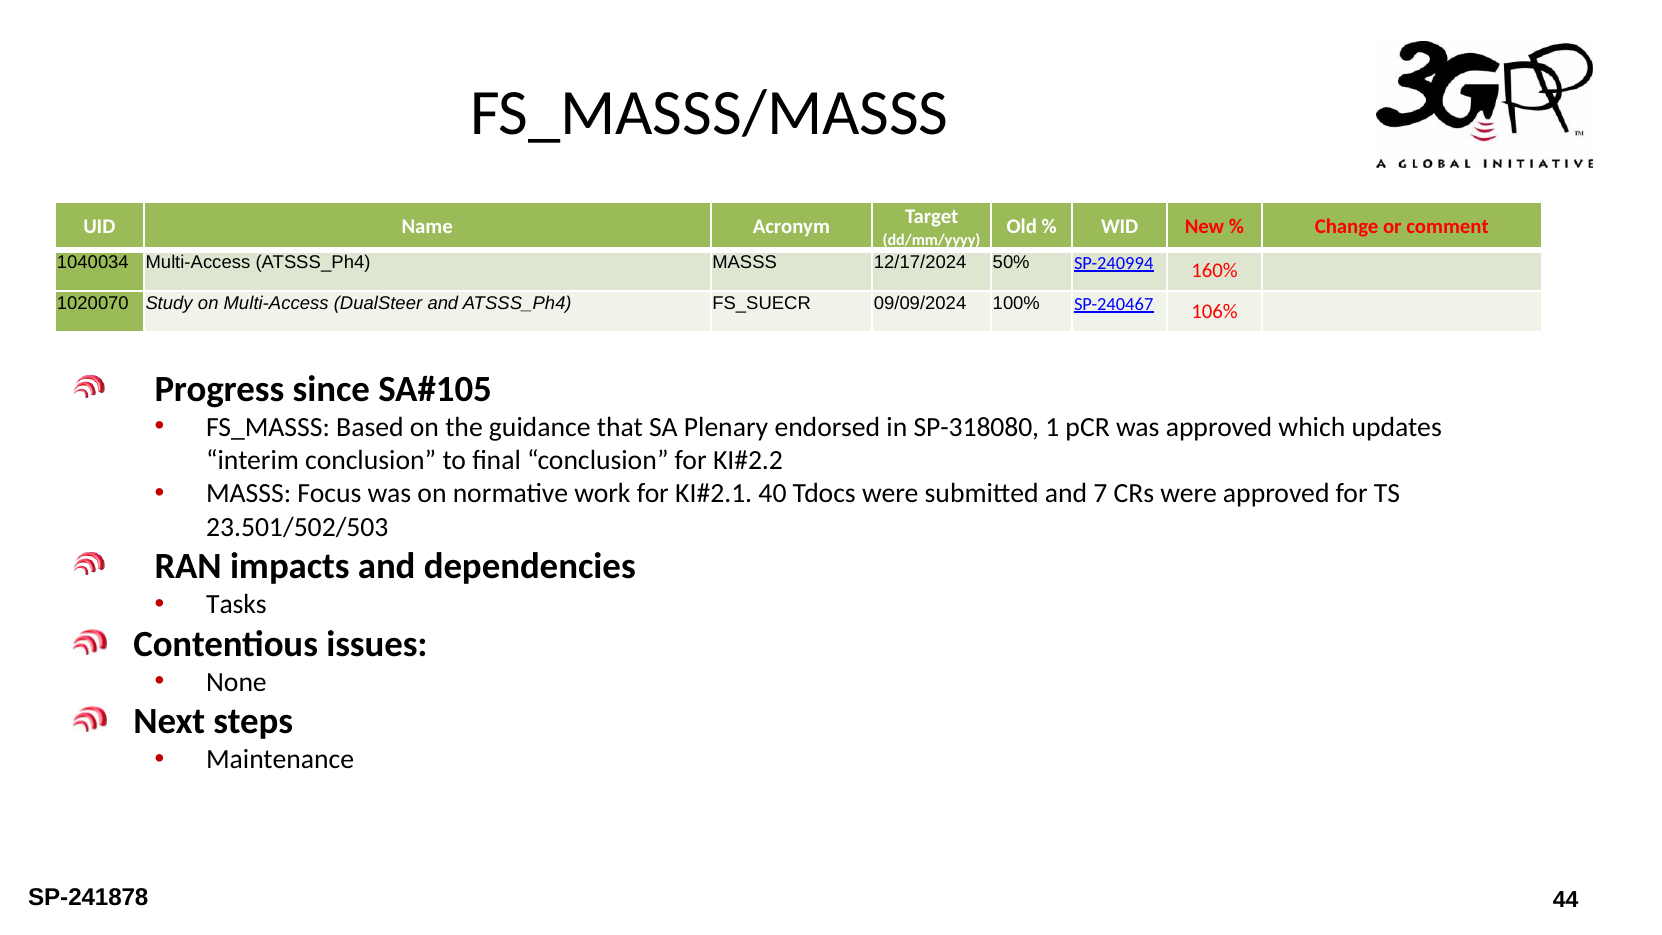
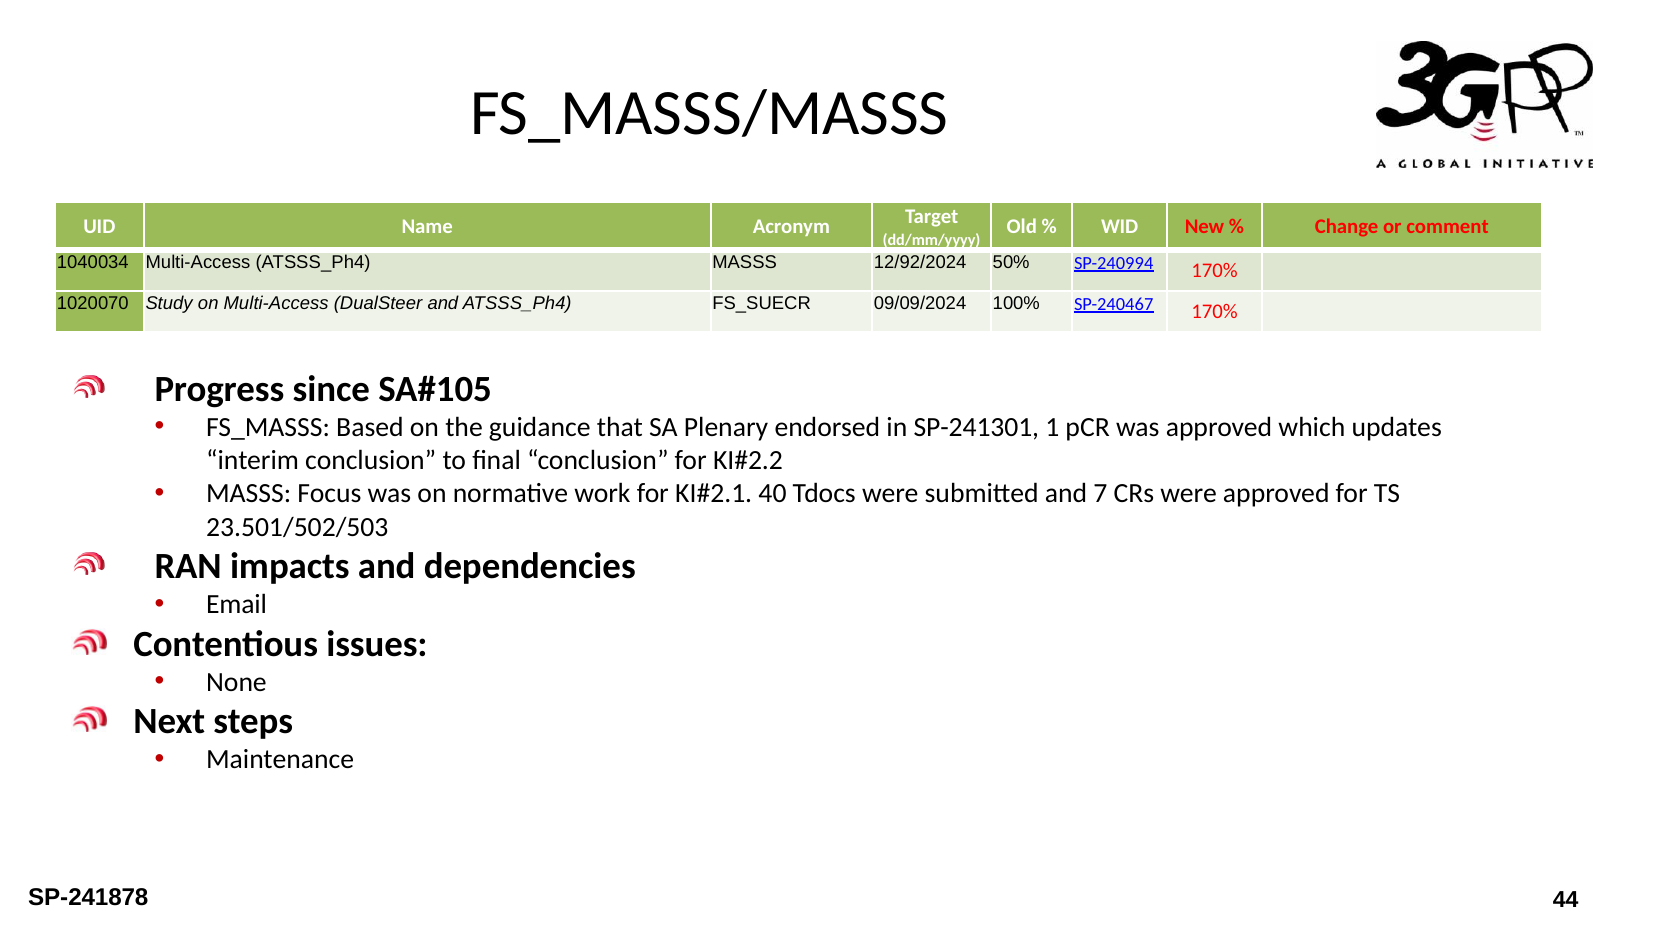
12/17/2024: 12/17/2024 -> 12/92/2024 (920, 262)
SP-240994 160%: 160% -> 170% (1215, 271)
SP-240467 106%: 106% -> 170% (1215, 312)
SP-318080: SP-318080 -> SP-241301 (976, 427)
Tasks: Tasks -> Email (237, 604)
